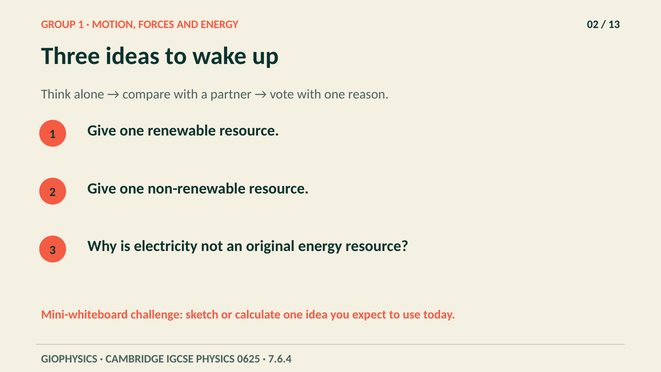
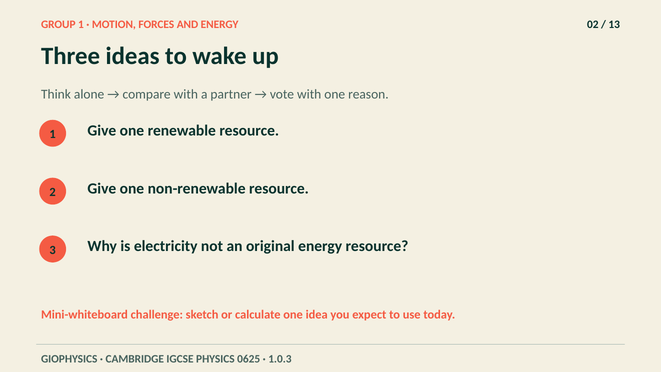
7.6.4: 7.6.4 -> 1.0.3 (280, 359)
